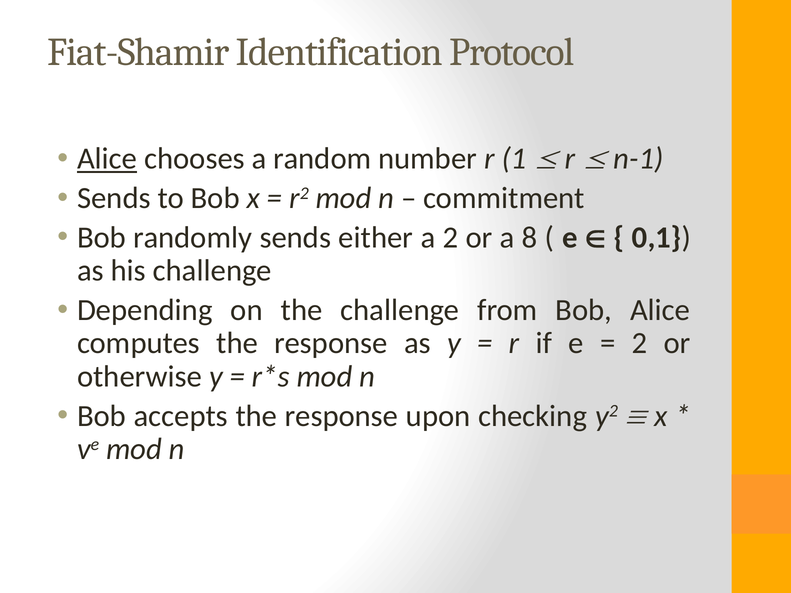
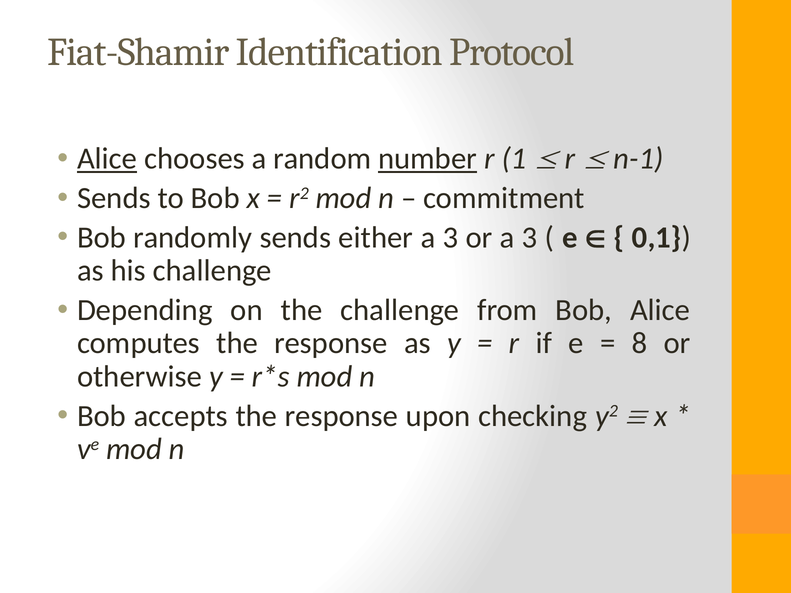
number underline: none -> present (428, 159)
either a 2: 2 -> 3 (450, 238)
or a 8: 8 -> 3 (530, 238)
2: 2 -> 8 (640, 343)
